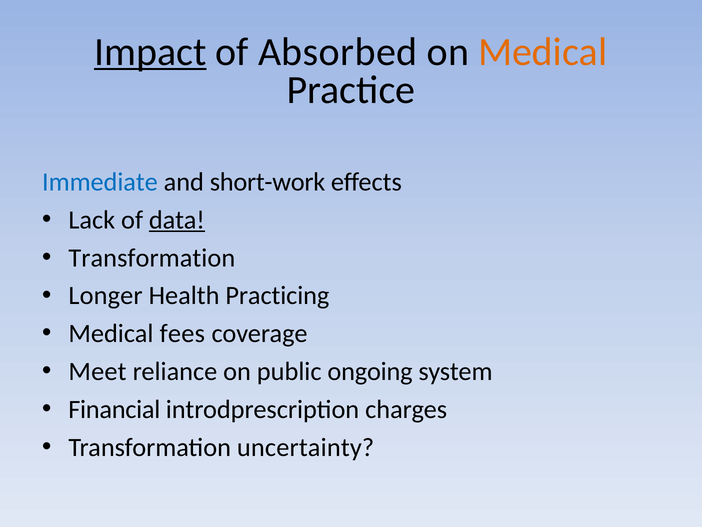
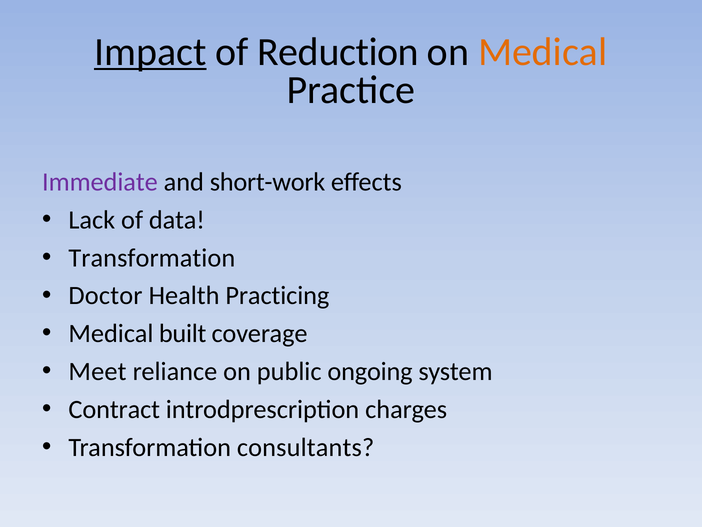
Absorbed: Absorbed -> Reduction (338, 52)
Immediate colour: blue -> purple (100, 182)
data underline: present -> none (177, 220)
Longer: Longer -> Doctor (105, 295)
fees: fees -> built (183, 333)
Financial: Financial -> Contract (114, 409)
uncertainty: uncertainty -> consultants (306, 447)
